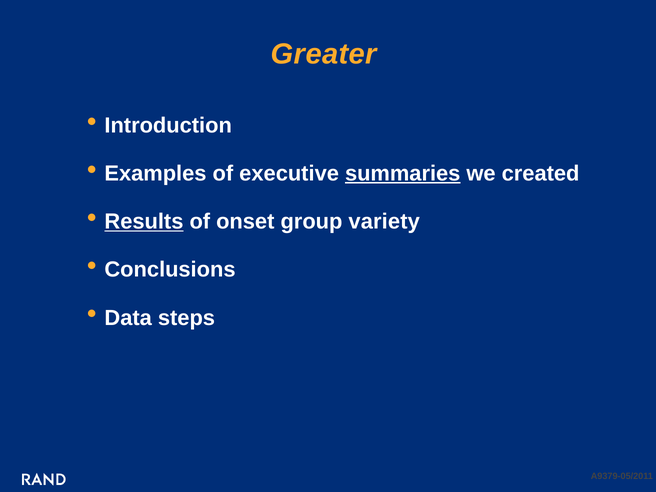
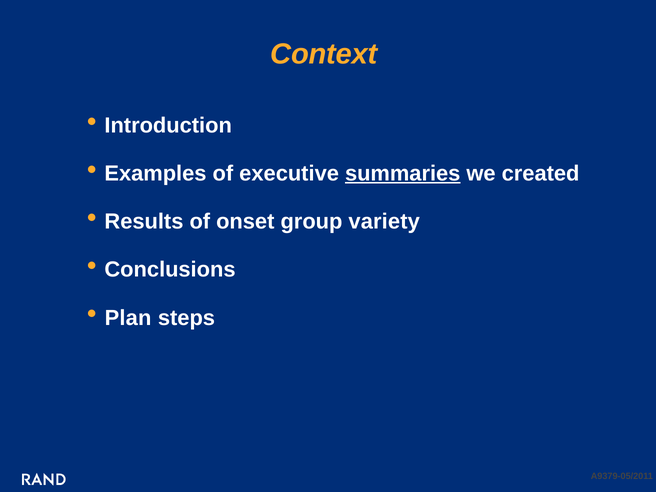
Greater: Greater -> Context (324, 54)
Results underline: present -> none (144, 222)
Data: Data -> Plan (128, 318)
